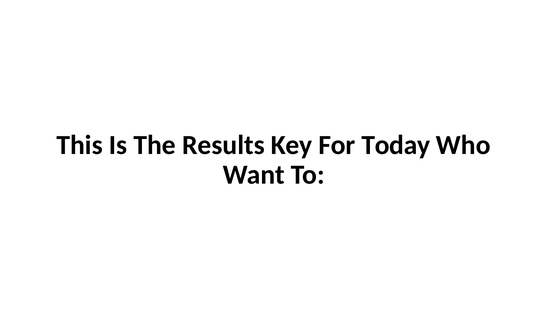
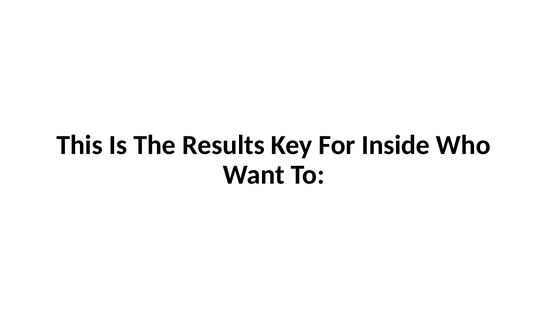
Today: Today -> Inside (396, 145)
